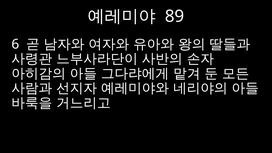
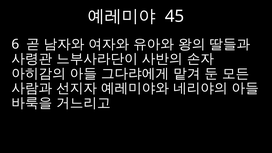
89: 89 -> 45 (175, 16)
